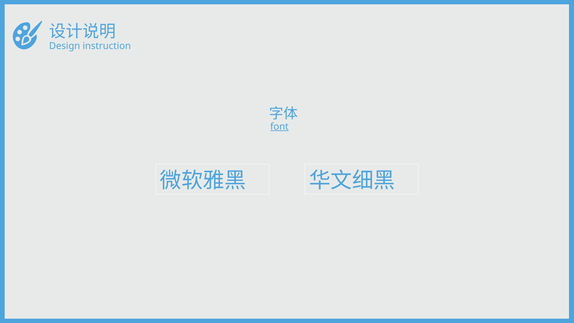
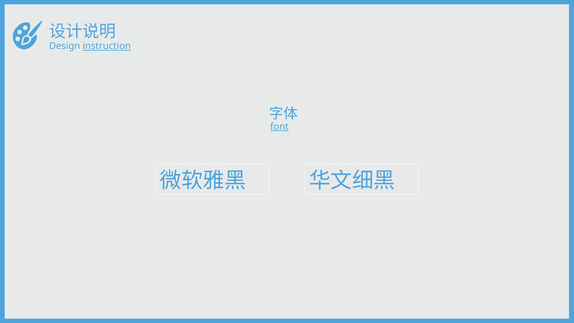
instruction underline: none -> present (107, 46)
